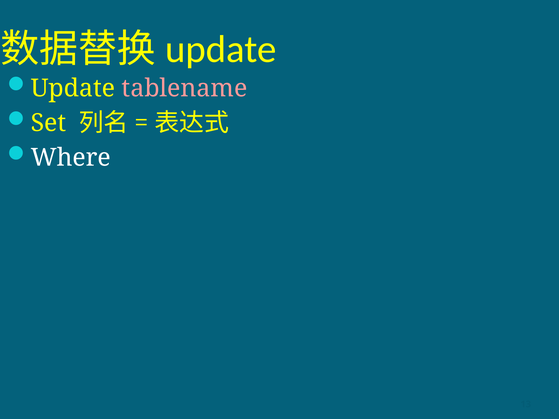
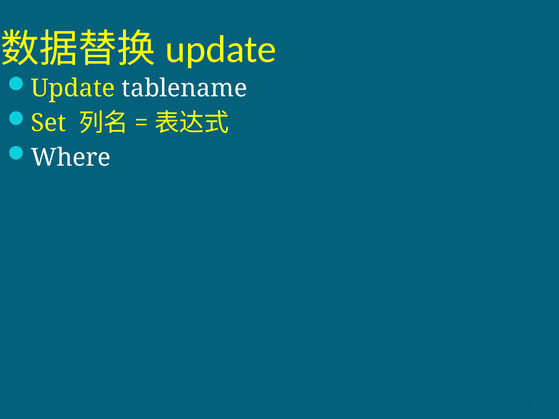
tablename colour: pink -> white (185, 88)
